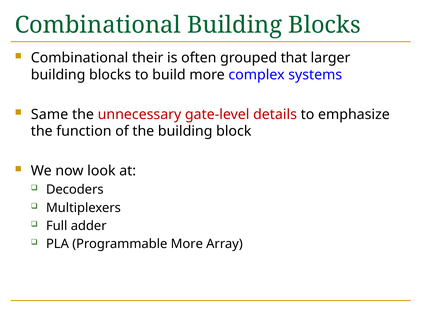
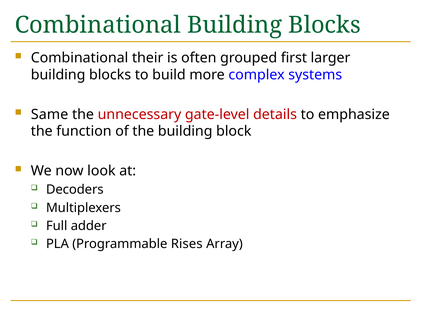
that: that -> first (294, 58)
Programmable More: More -> Rises (187, 245)
